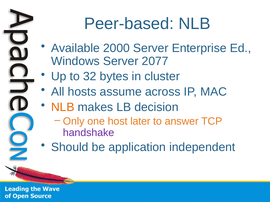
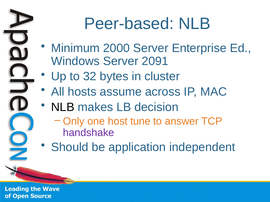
Available: Available -> Minimum (75, 48)
2077: 2077 -> 2091 (155, 61)
NLB colour: orange -> black (63, 107)
later: later -> tune (140, 122)
